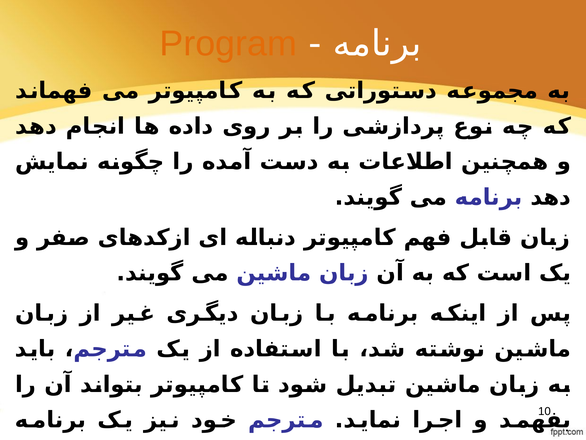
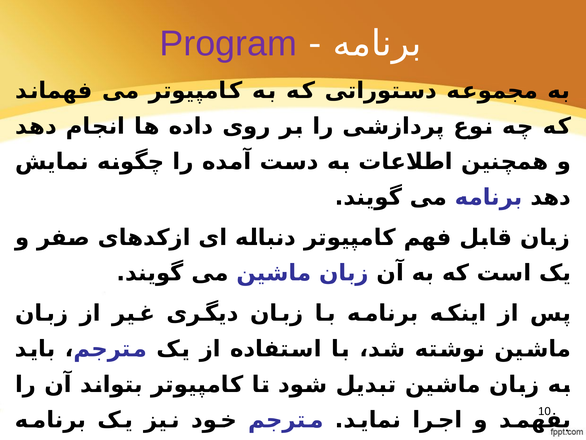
Program colour: orange -> purple (228, 44)
